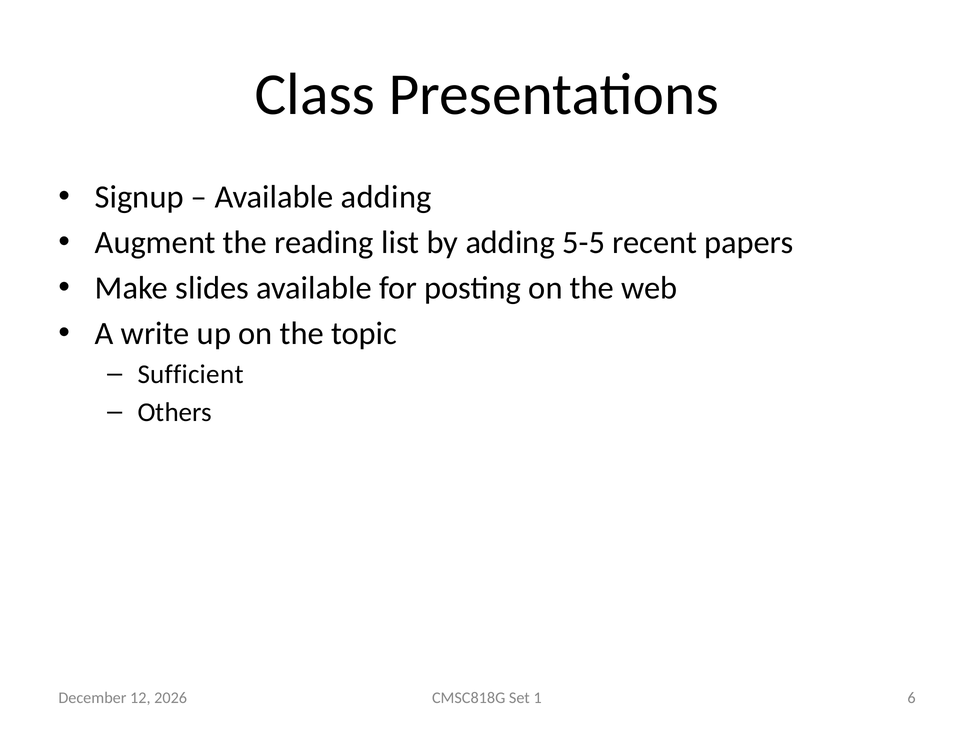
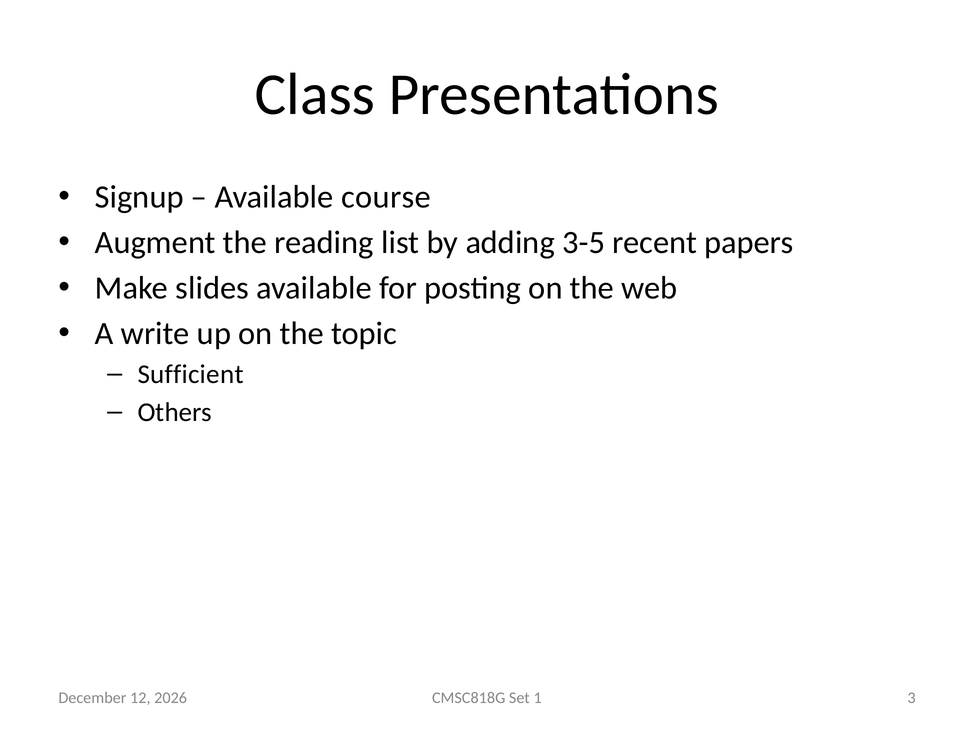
Available adding: adding -> course (386, 197)
5-5: 5-5 -> 3-5 (584, 243)
6: 6 -> 3 (912, 697)
